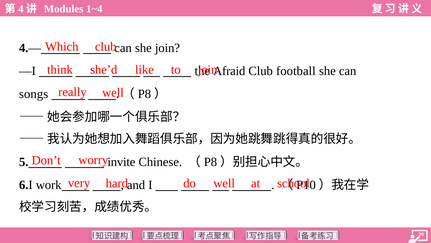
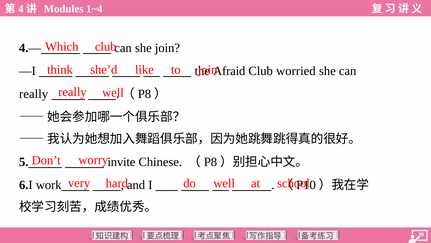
football: football -> worried (296, 71)
songs: songs -> really (34, 94)
